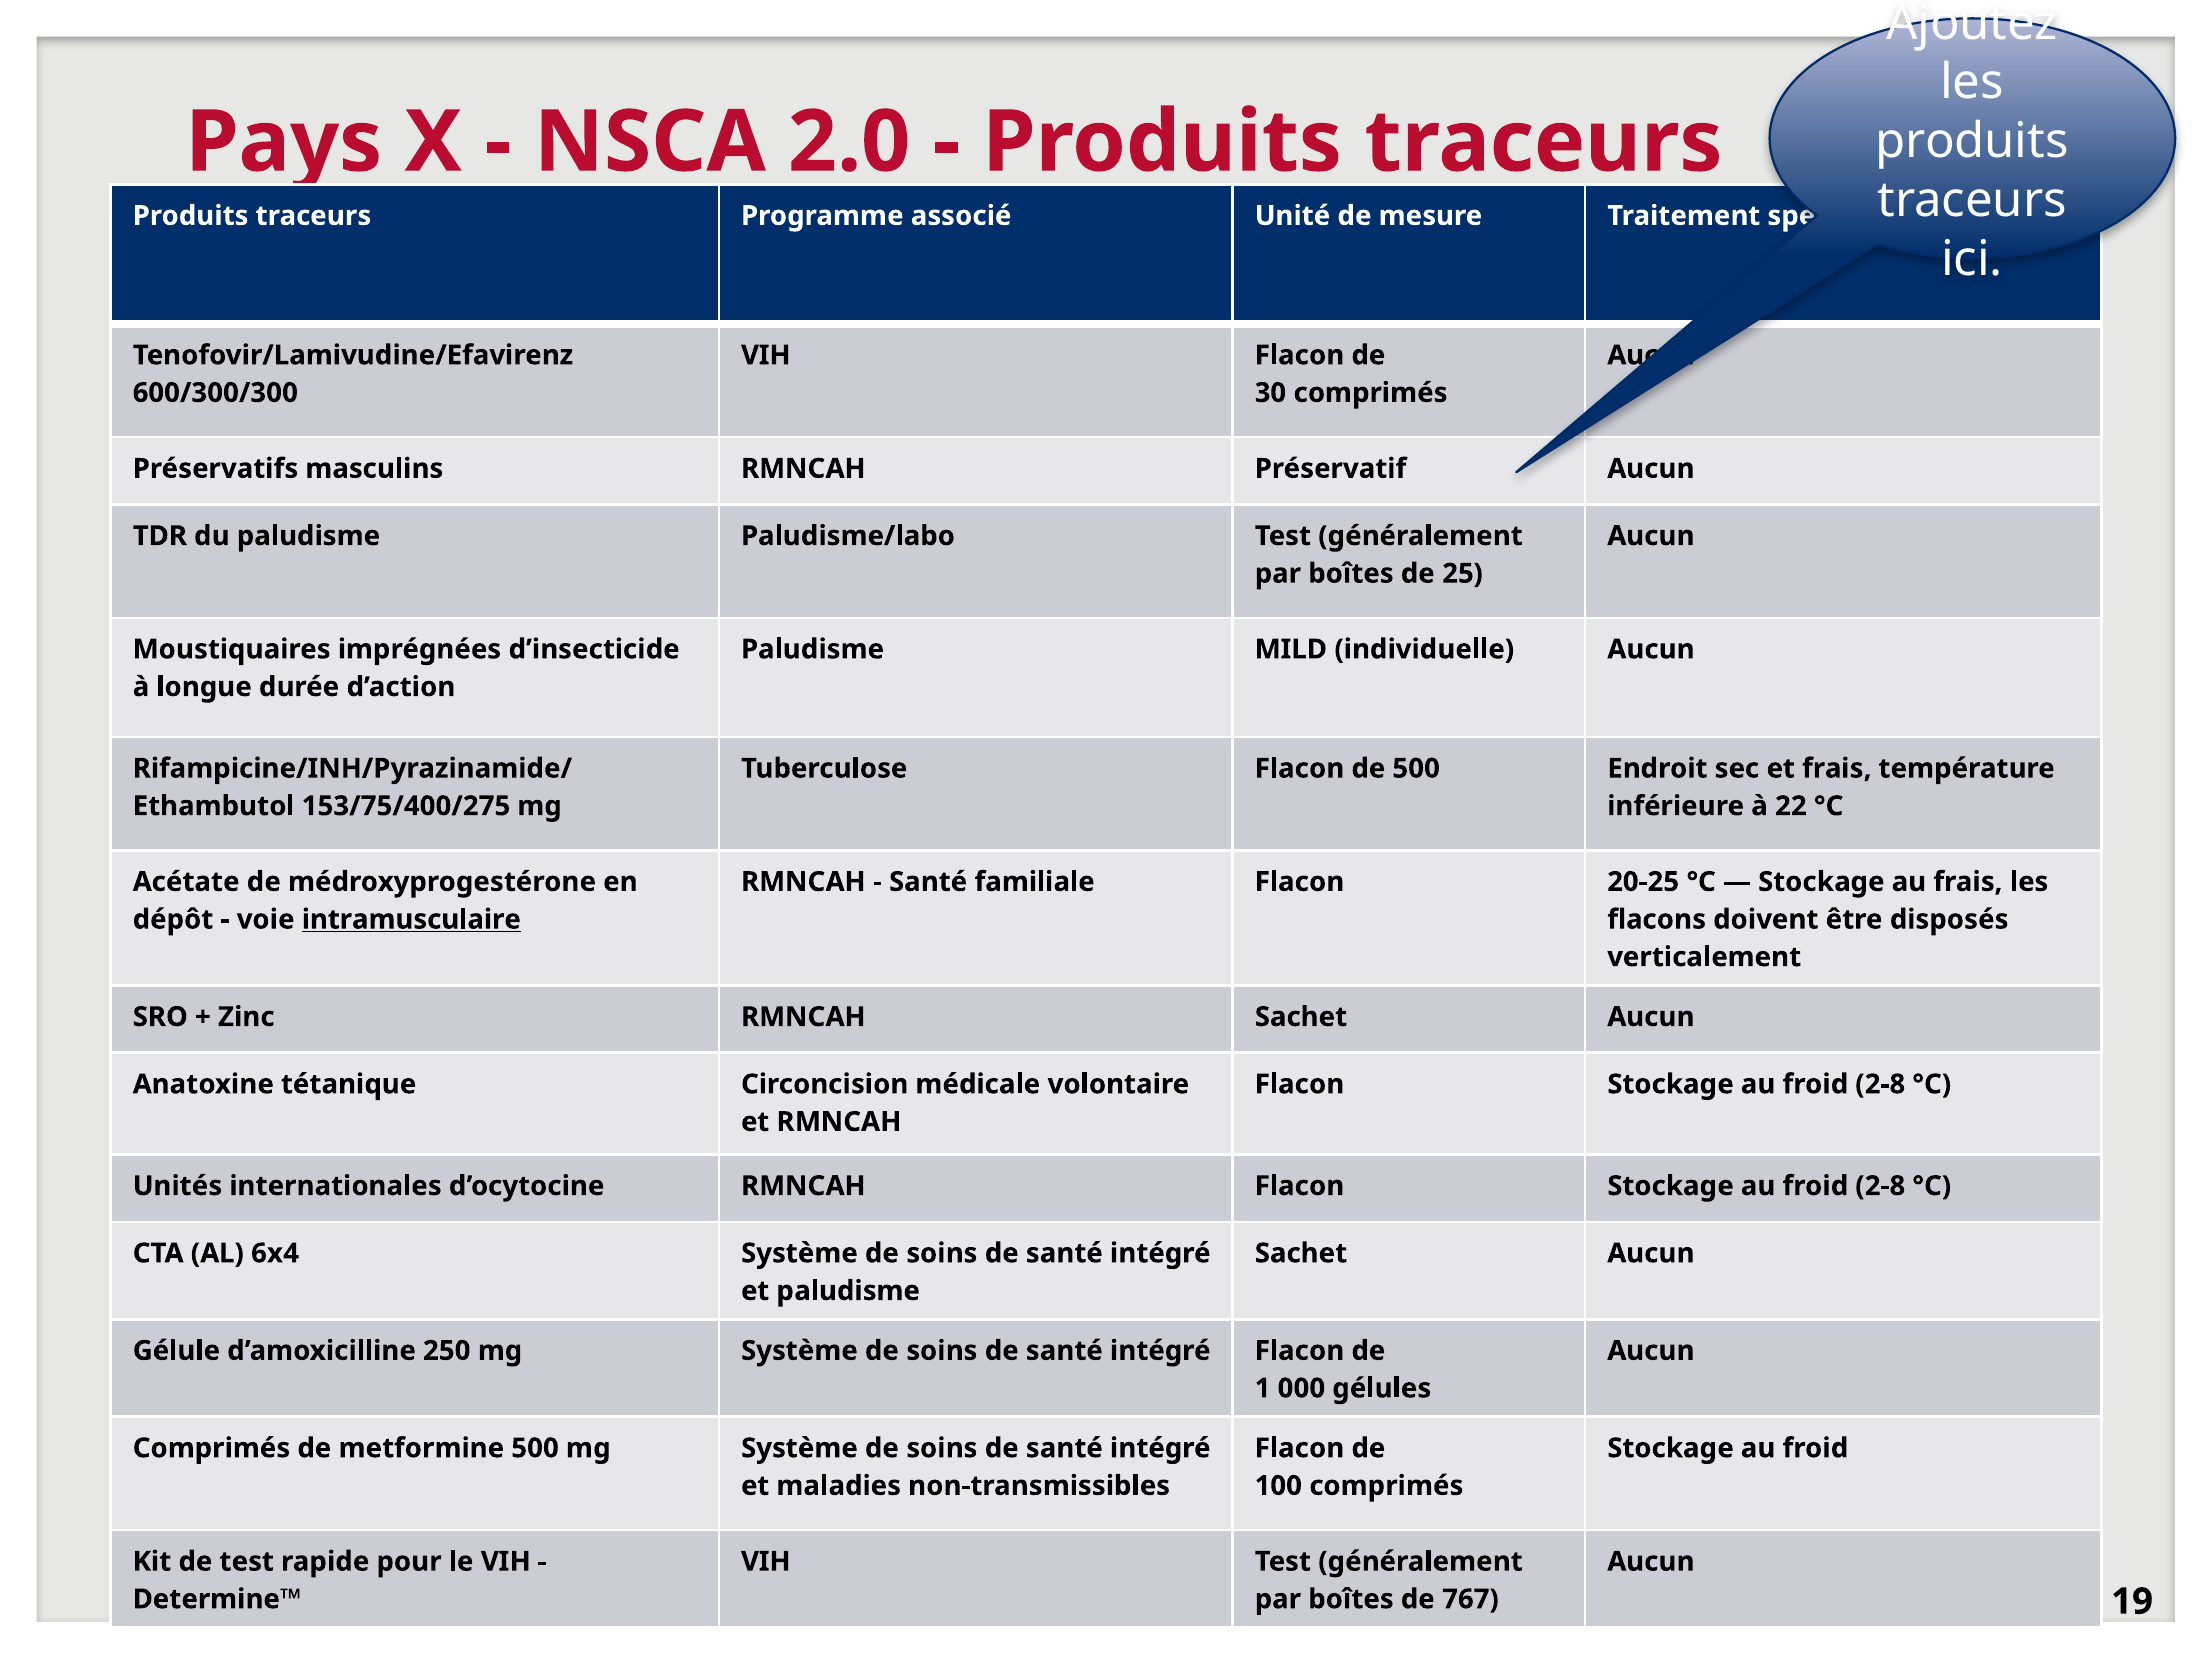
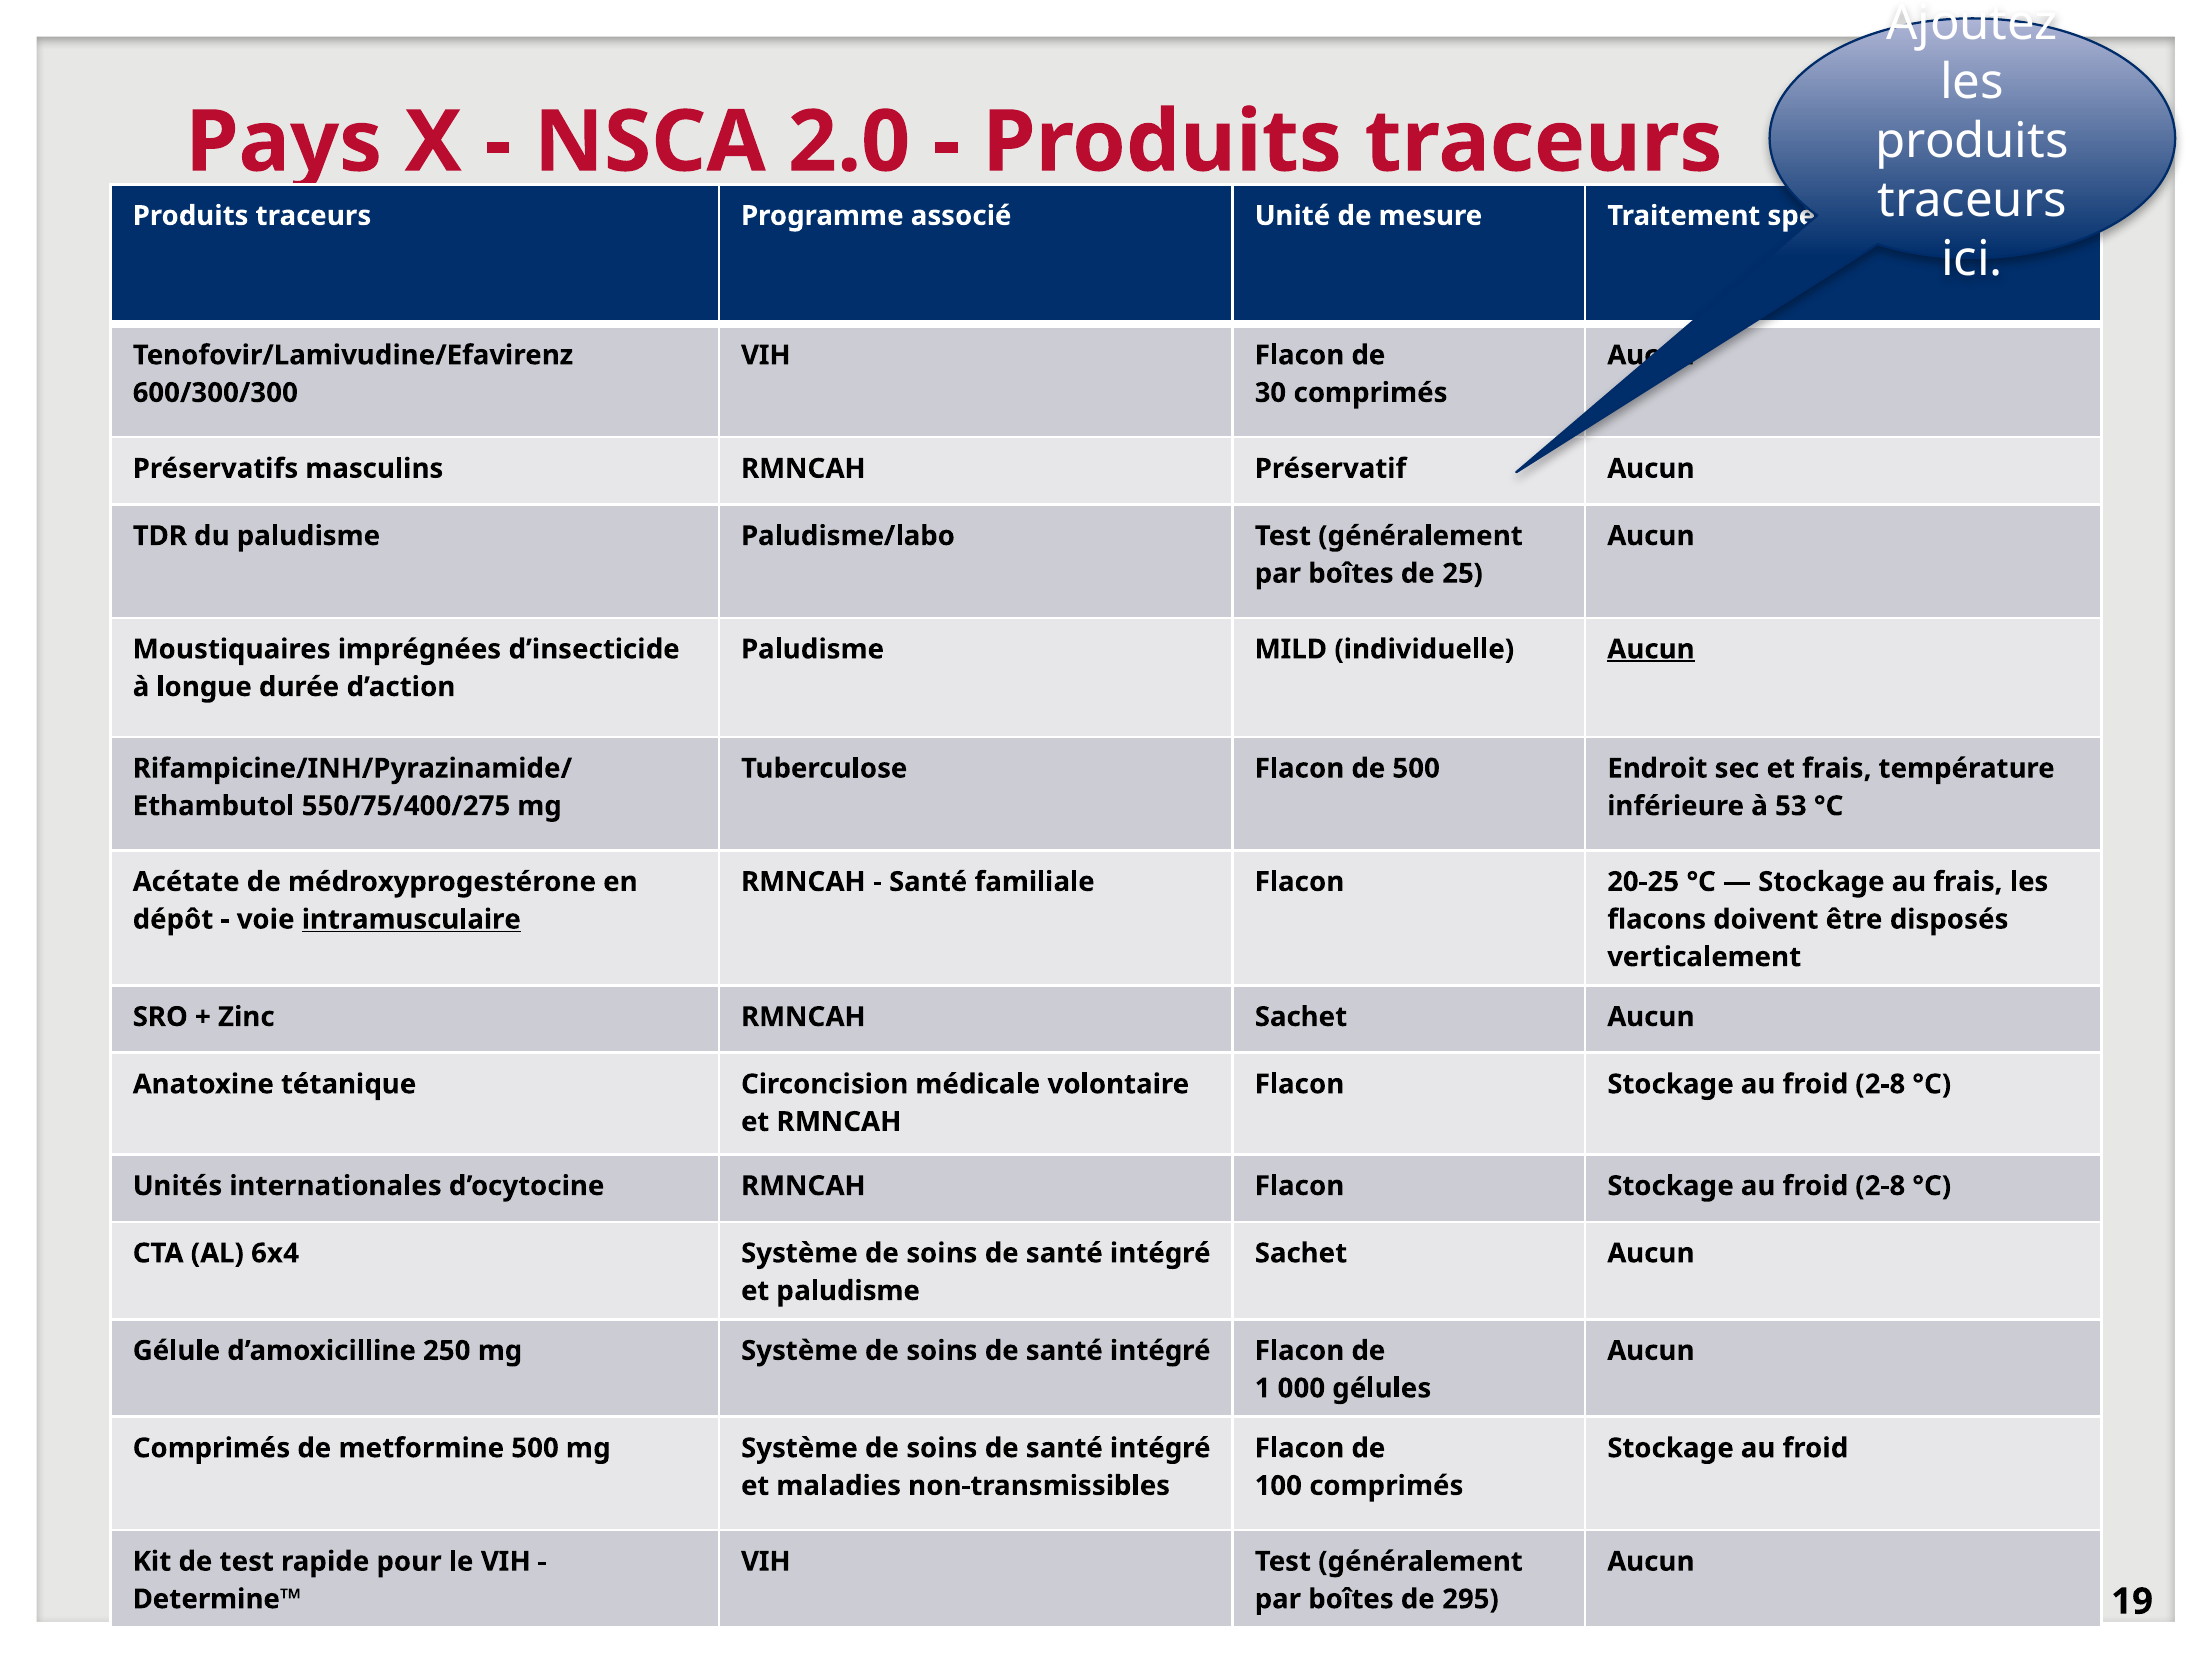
Aucun underline: none -> present (1651, 649)
153/75/400/275: 153/75/400/275 -> 550/75/400/275 (406, 806)
22: 22 -> 53 (1791, 806)
767: 767 -> 295 (1470, 1599)
